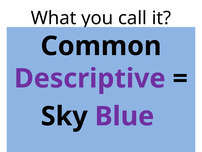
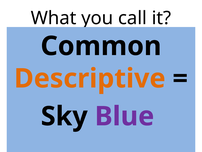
Descriptive colour: purple -> orange (90, 78)
